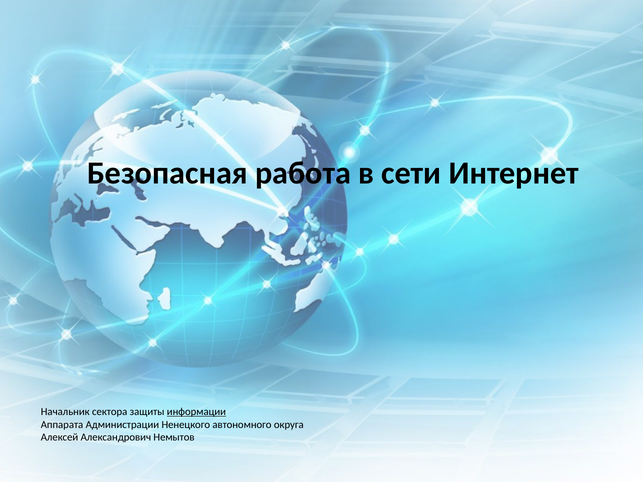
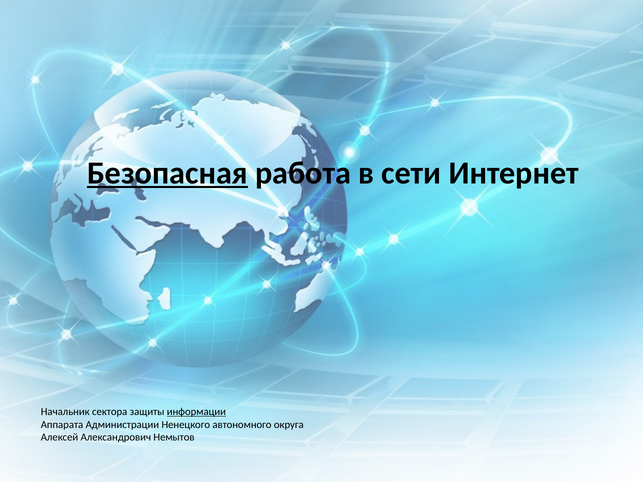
Безопасная underline: none -> present (168, 173)
